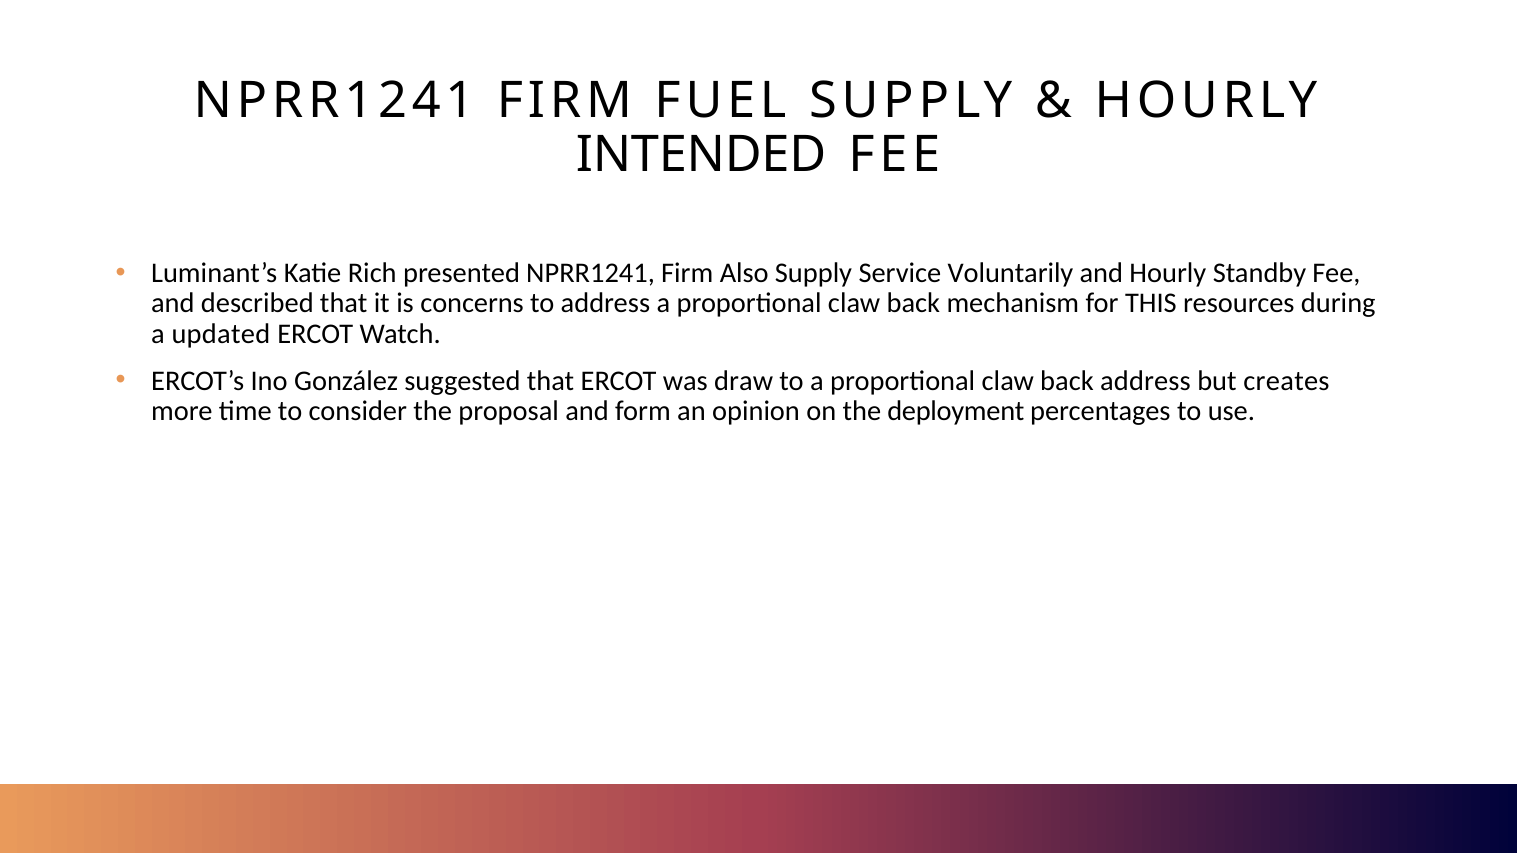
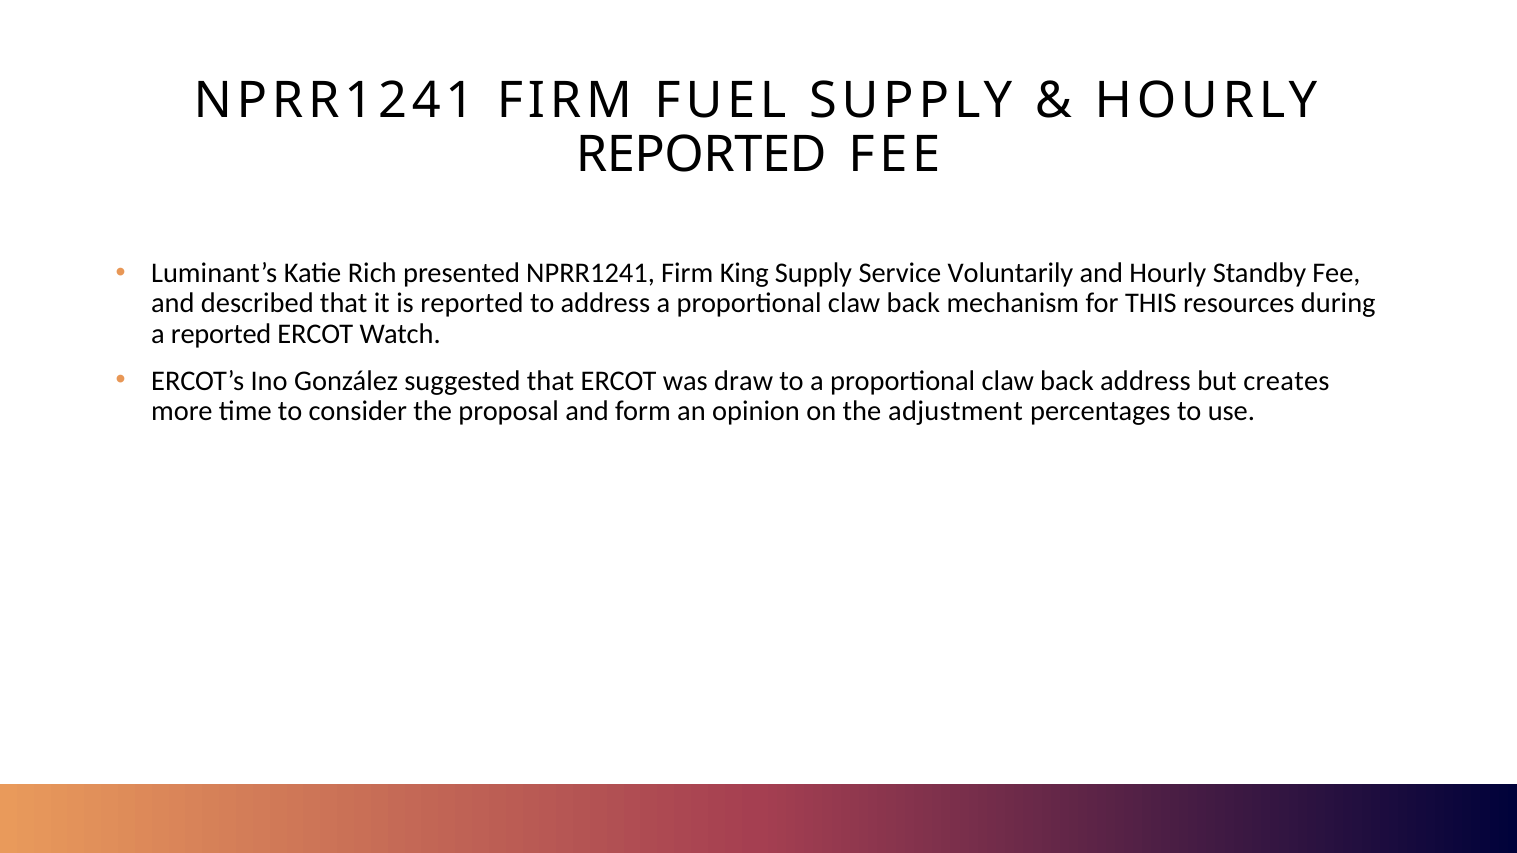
INTENDED: INTENDED -> REPORTED (701, 155)
Also: Also -> King (744, 273)
is concerns: concerns -> reported (472, 304)
a updated: updated -> reported (221, 334)
deployment: deployment -> adjustment (956, 412)
